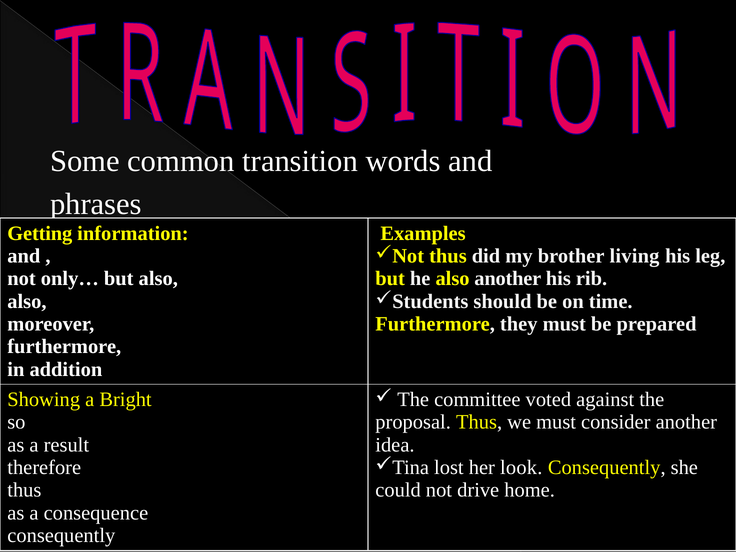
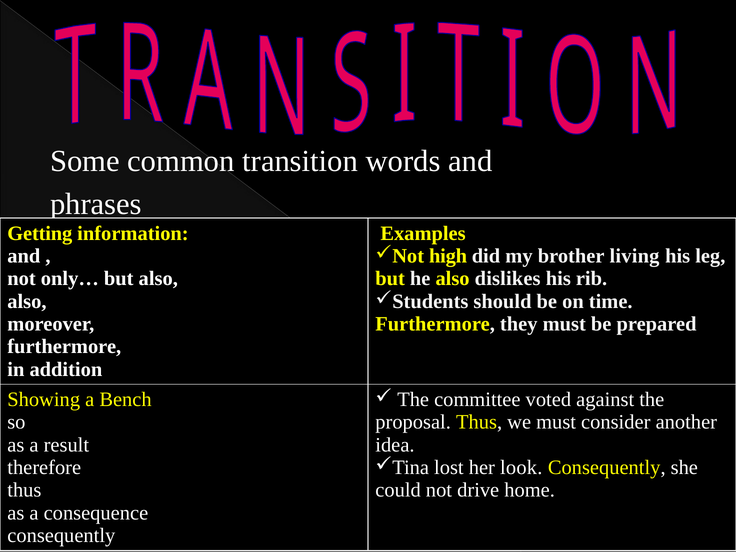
thus: thus -> high (448, 256)
also another: another -> dislikes (508, 279)
Bright: Bright -> Bench (126, 399)
